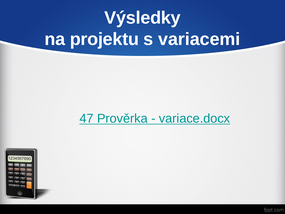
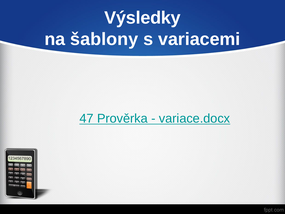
projektu: projektu -> šablony (104, 39)
